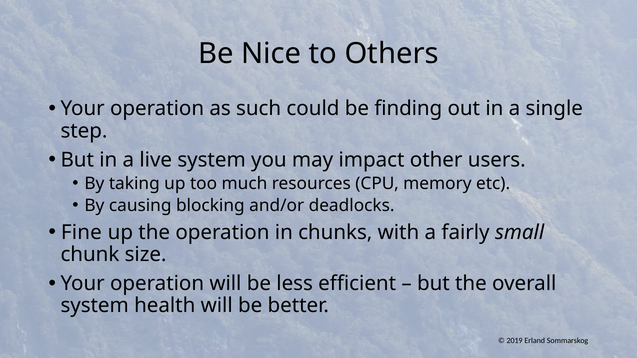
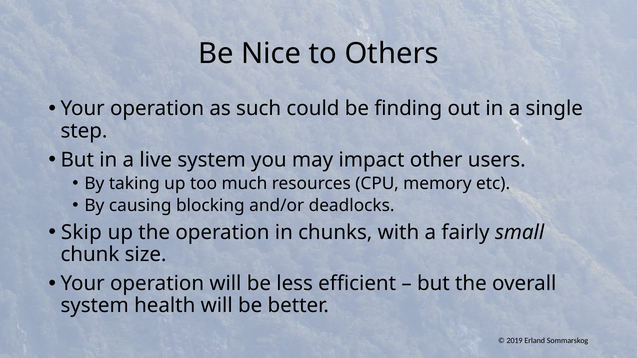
Fine: Fine -> Skip (81, 233)
